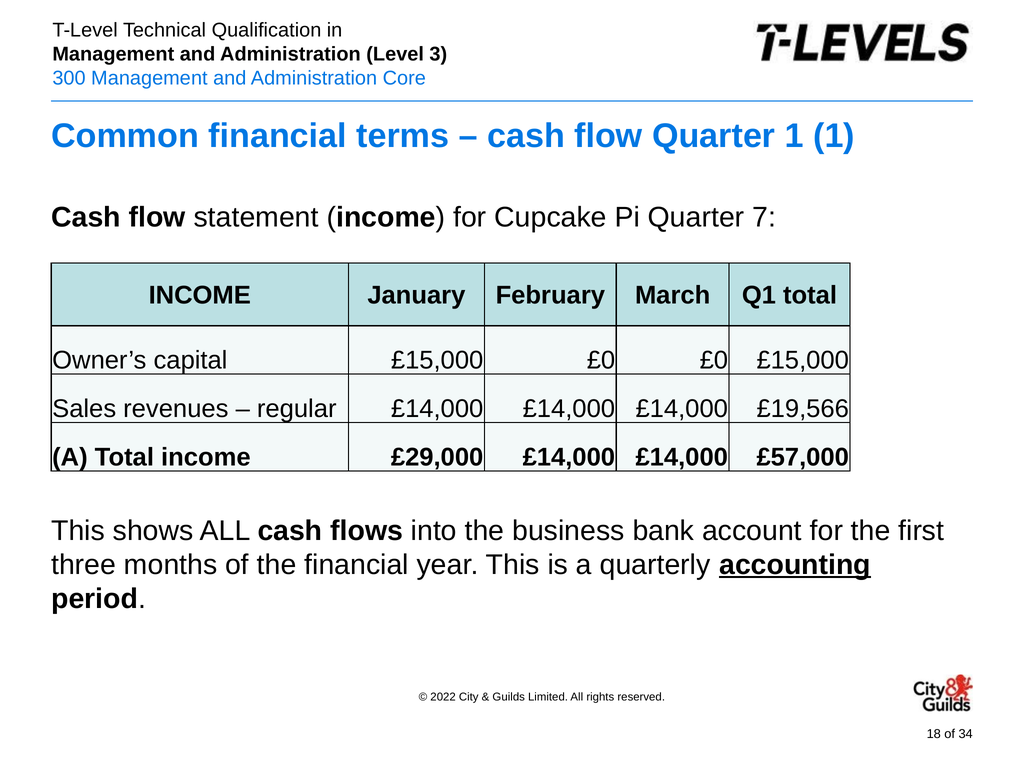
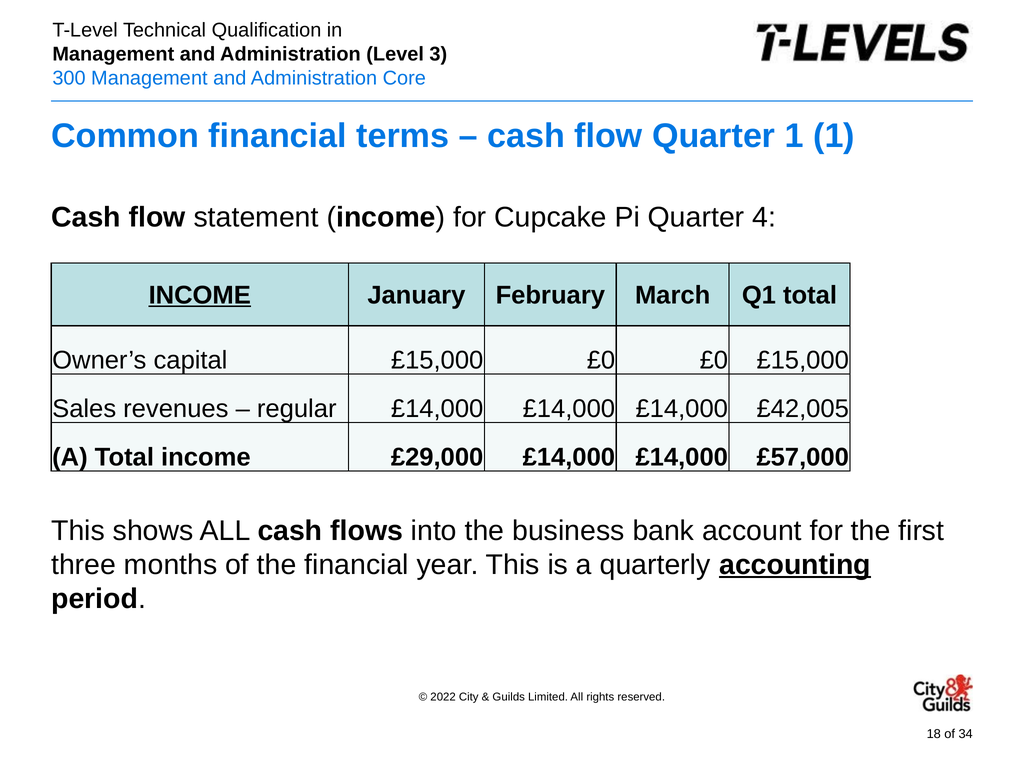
7: 7 -> 4 (764, 218)
INCOME underline: none -> present (200, 295)
£19,566: £19,566 -> £42,005 (803, 409)
